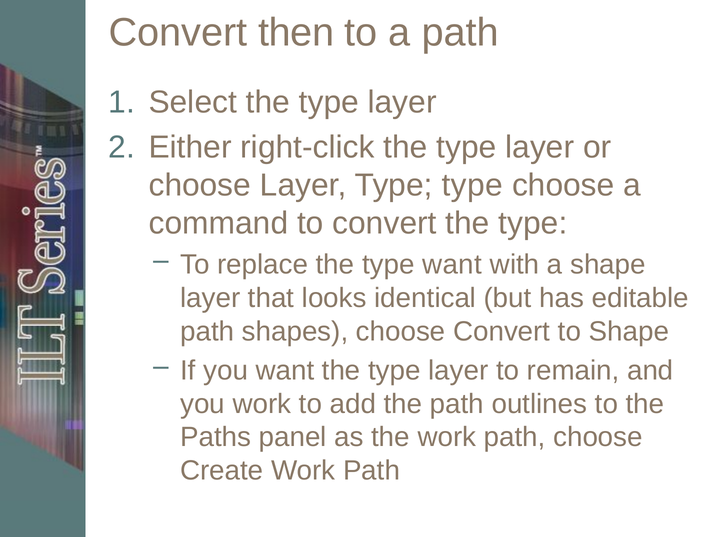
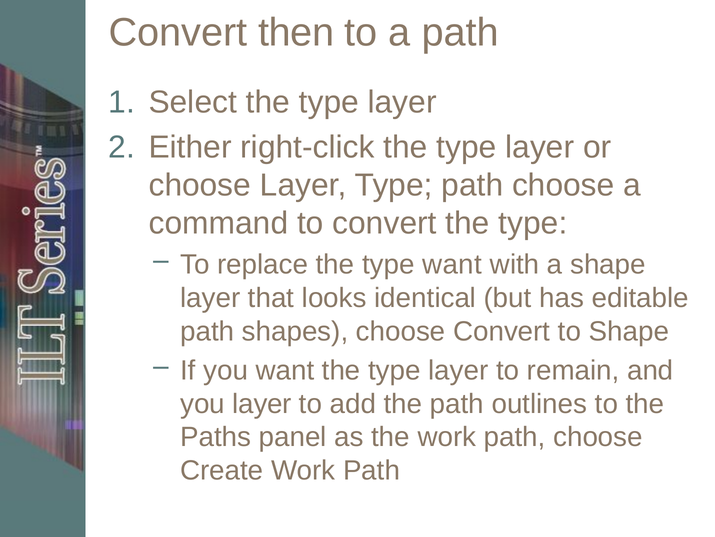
Type type: type -> path (472, 185)
you work: work -> layer (262, 403)
